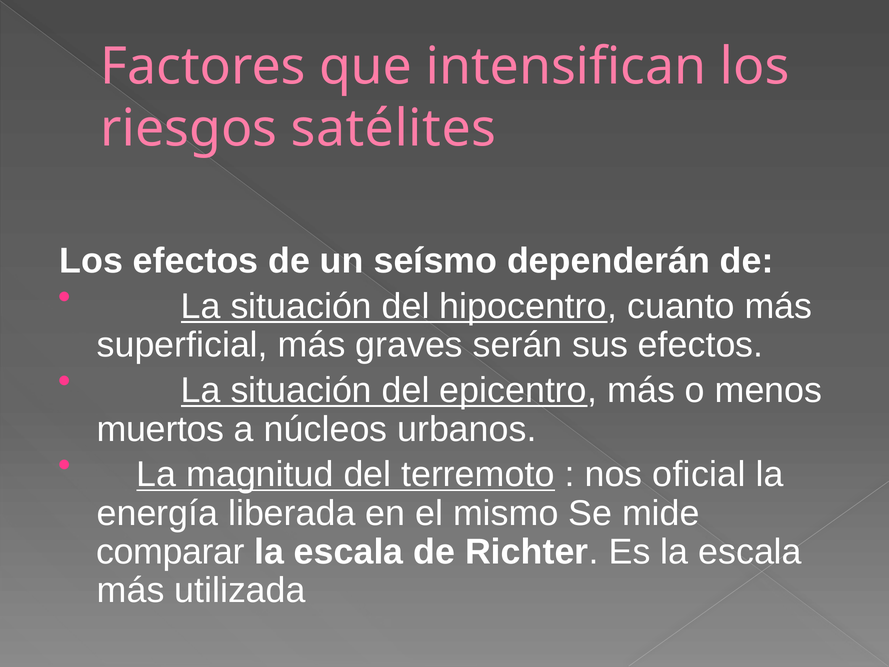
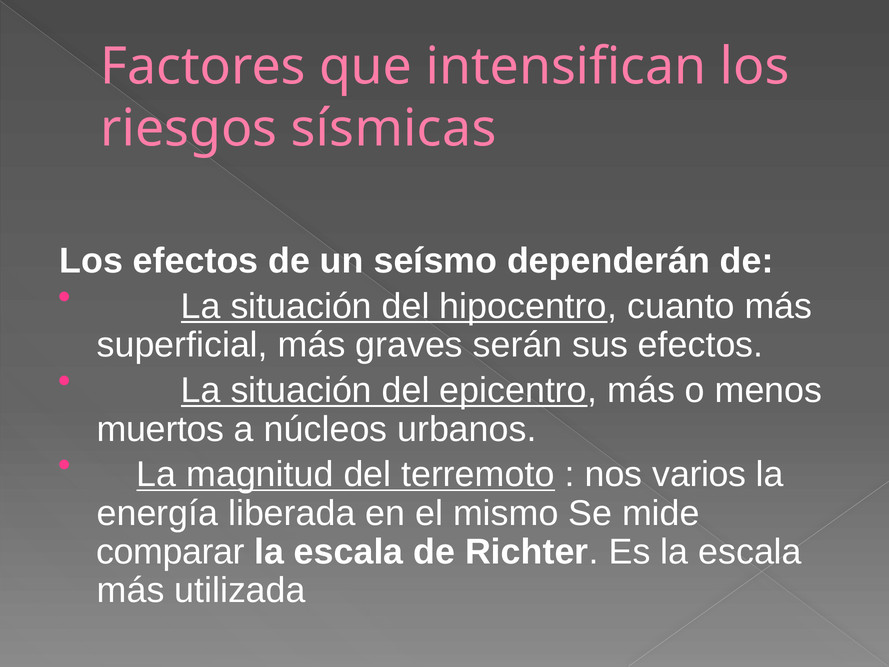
satélites: satélites -> sísmicas (394, 129)
oficial: oficial -> varios (699, 474)
